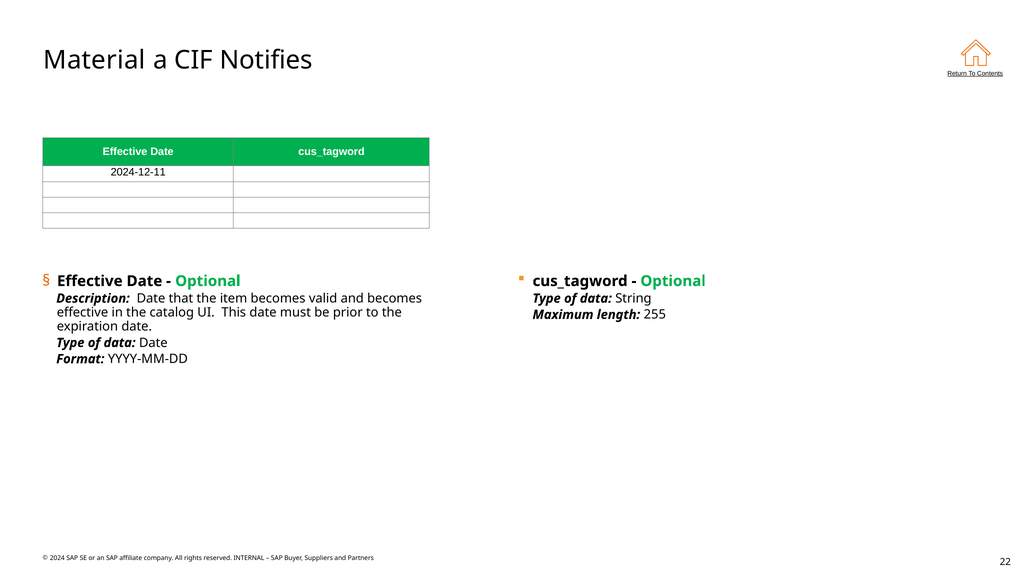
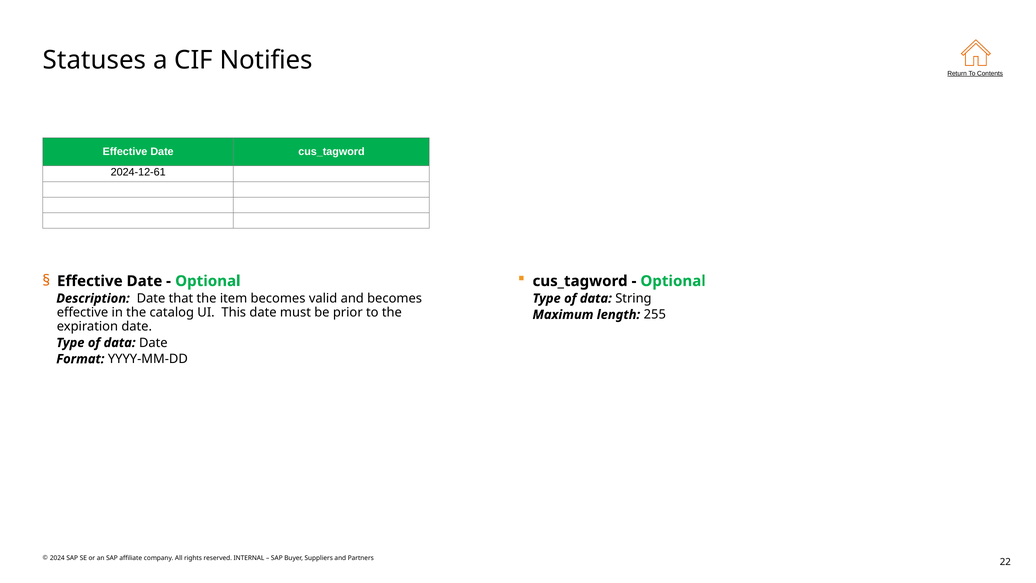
Material: Material -> Statuses (95, 60)
2024-12-11: 2024-12-11 -> 2024-12-61 (138, 172)
